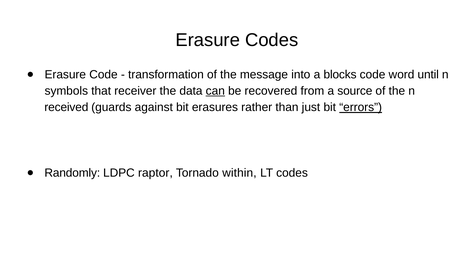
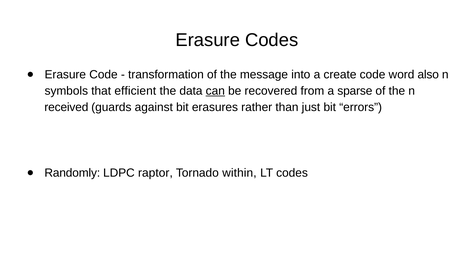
blocks: blocks -> create (340, 75)
until: until -> also (428, 75)
receiver: receiver -> efficient (135, 91)
source: source -> sparse (355, 91)
errors underline: present -> none (361, 107)
